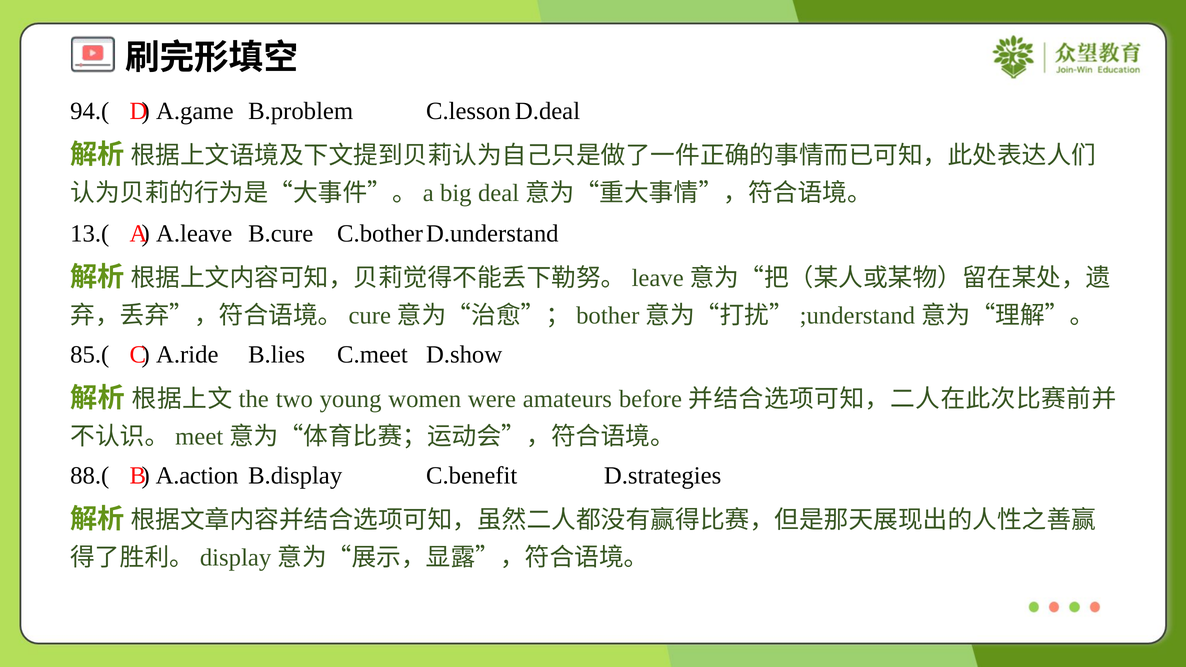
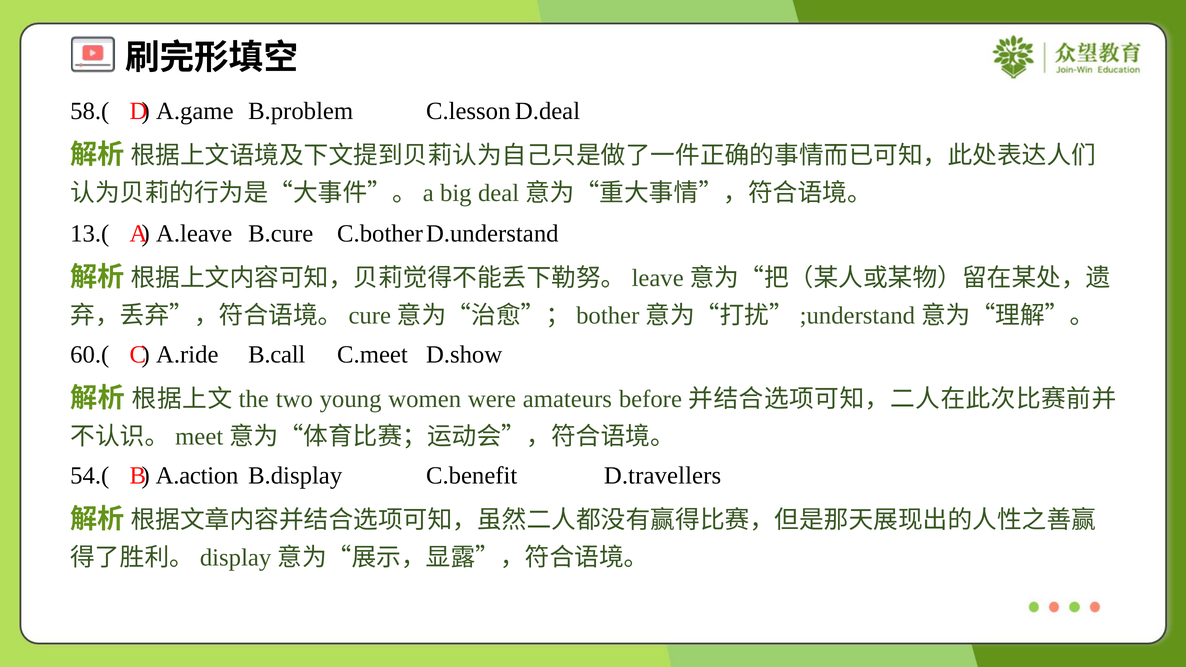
94.(: 94.( -> 58.( (90, 111)
85.(: 85.( -> 60.( (90, 355)
B.lies: B.lies -> B.call (277, 355)
88.(: 88.( -> 54.( (90, 476)
D.strategies: D.strategies -> D.travellers (663, 476)
